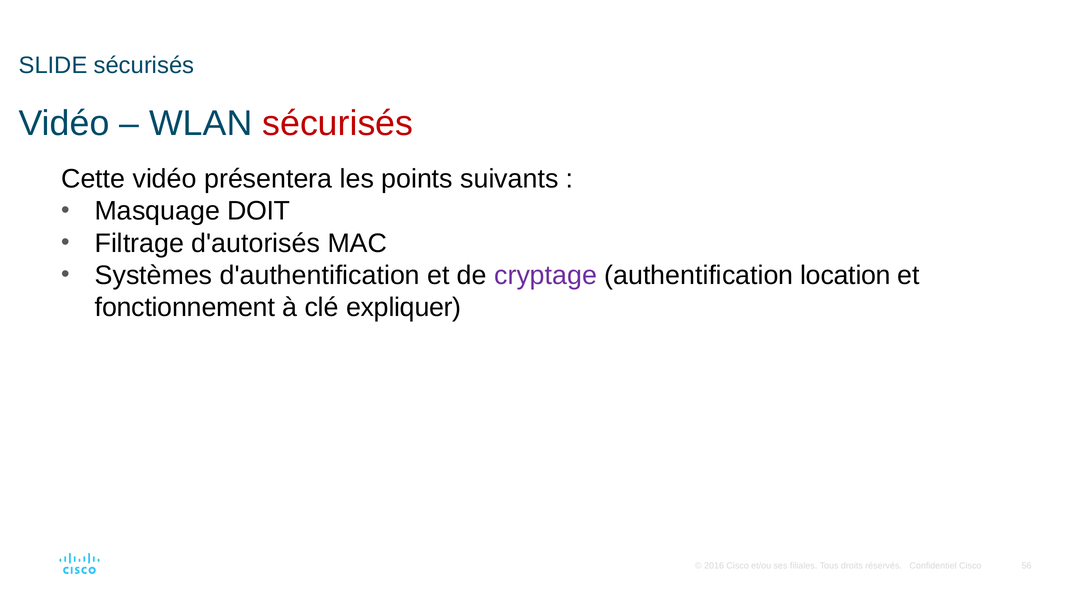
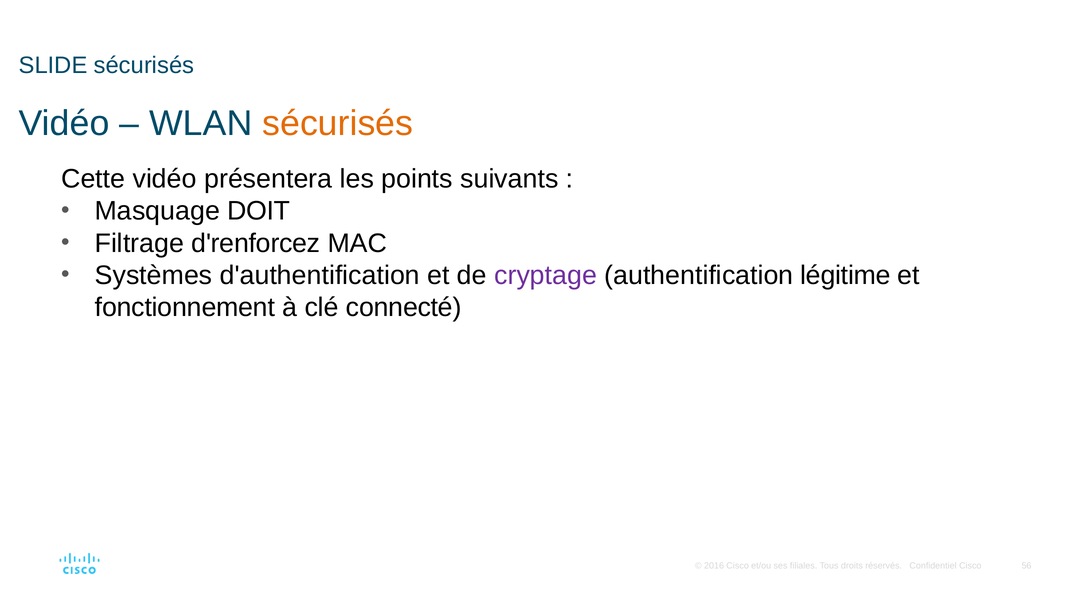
sécurisés colour: red -> orange (338, 123)
d'autorisés: d'autorisés -> d'renforcez (256, 243)
location: location -> légitime (846, 275)
expliquer: expliquer -> connecté (404, 308)
